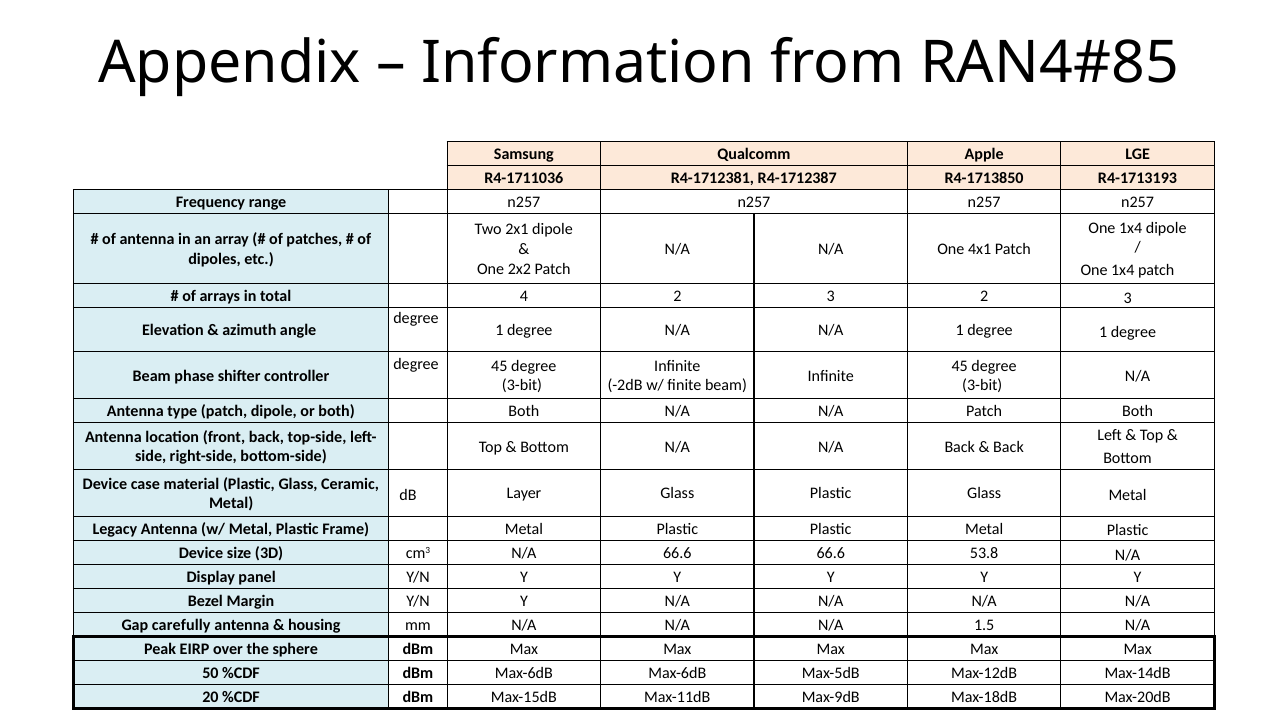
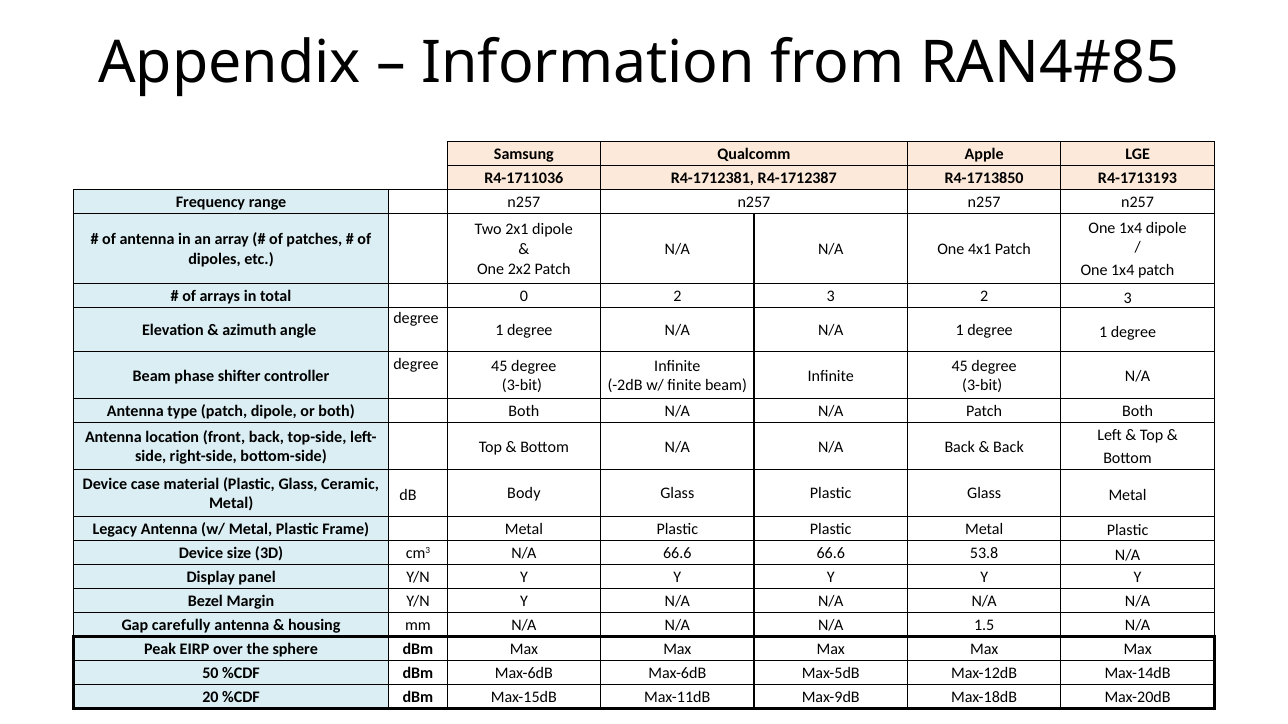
4: 4 -> 0 (524, 296)
Layer: Layer -> Body (524, 494)
